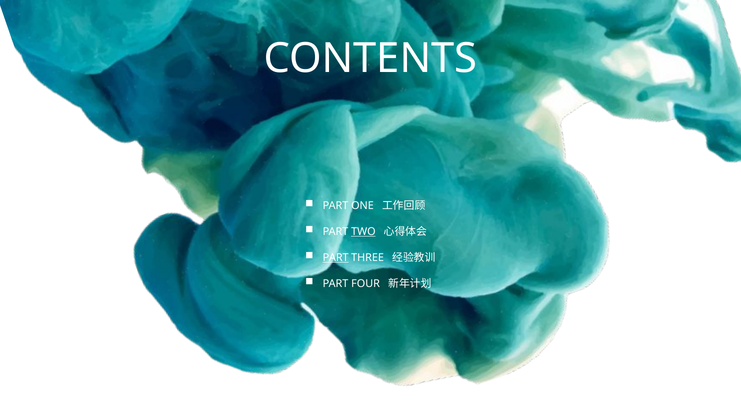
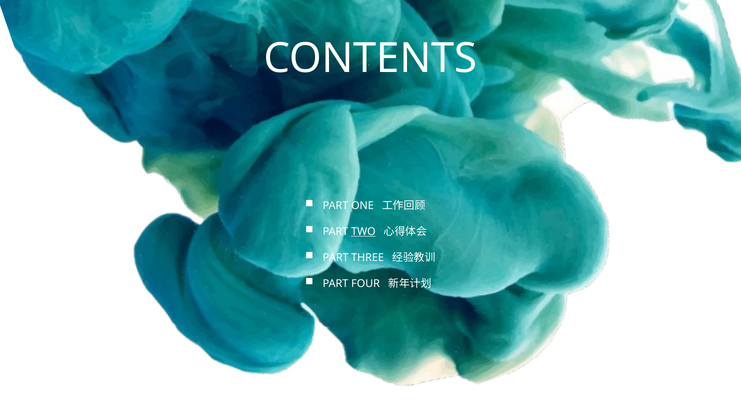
PART underline: present -> none (336, 257)
